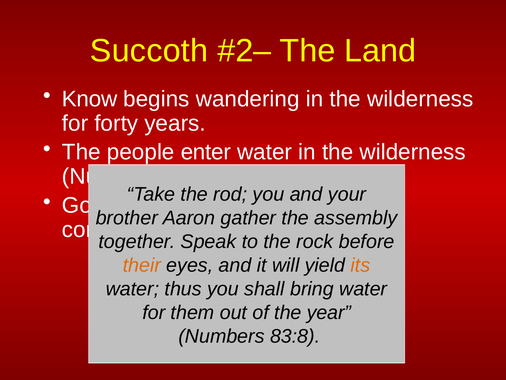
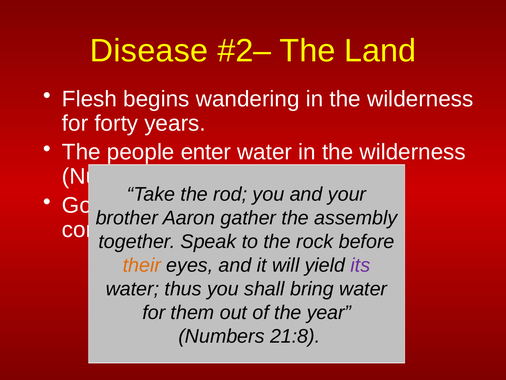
Succoth: Succoth -> Disease (149, 51)
Know: Know -> Flesh (89, 99)
its colour: orange -> purple (360, 265)
83:8: 83:8 -> 21:8 (295, 336)
